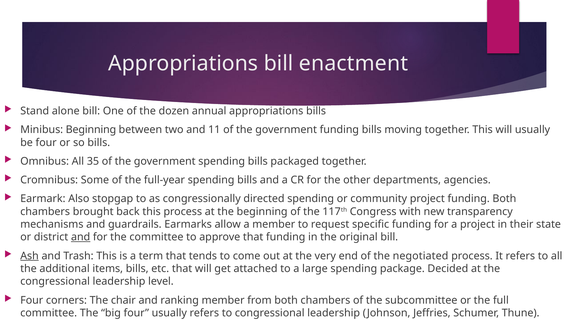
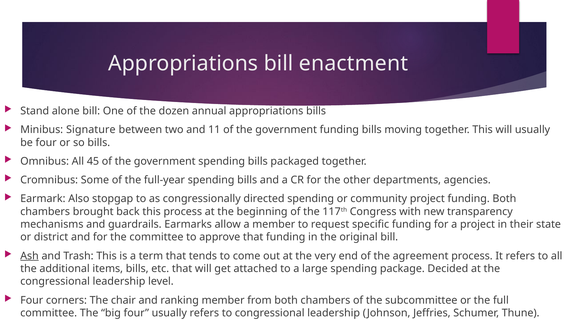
Minibus Beginning: Beginning -> Signature (91, 130)
35: 35 -> 45 (93, 161)
and underline: present -> none (81, 237)
negotiated: negotiated -> agreement (421, 256)
